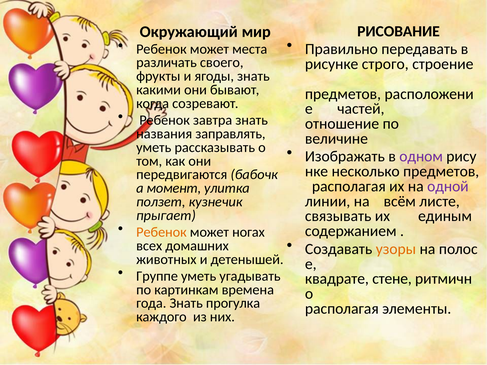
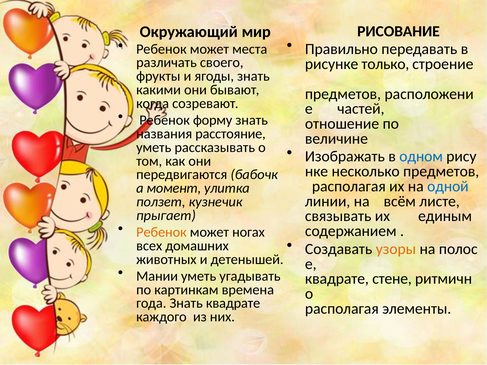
строго: строго -> только (385, 64)
завтра: завтра -> форму (213, 120)
заправлять: заправлять -> расстояние (230, 134)
одном colour: purple -> blue (421, 157)
одной colour: purple -> blue (448, 186)
Группе: Группе -> Мании (157, 276)
Знать прогулка: прогулка -> квадрате (233, 303)
